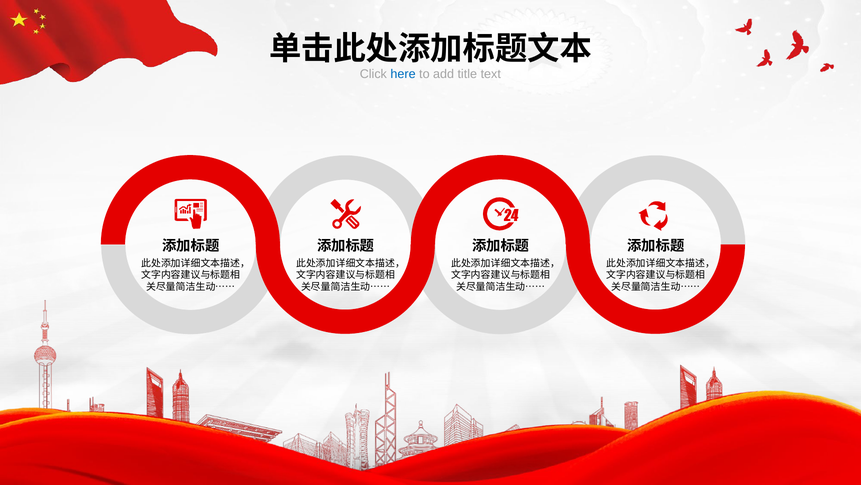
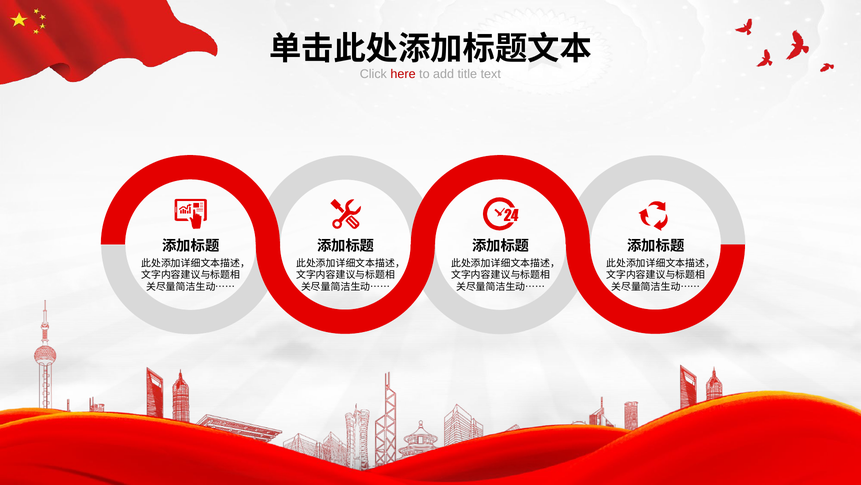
here colour: blue -> red (403, 74)
